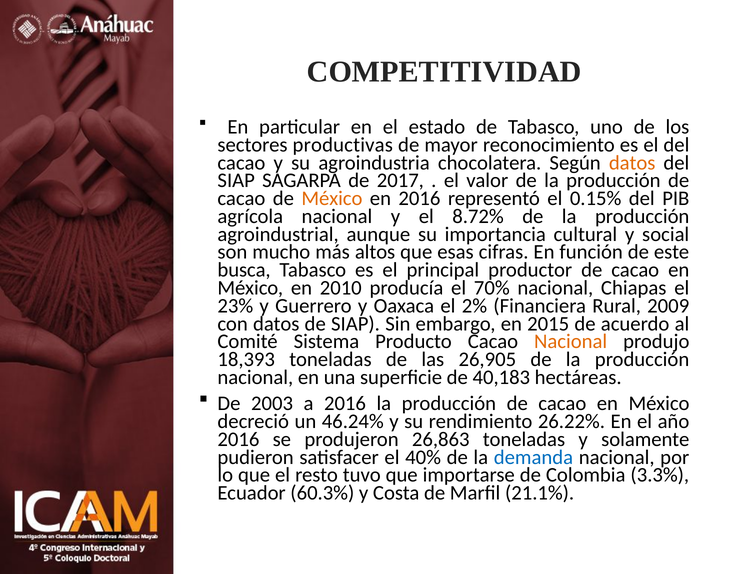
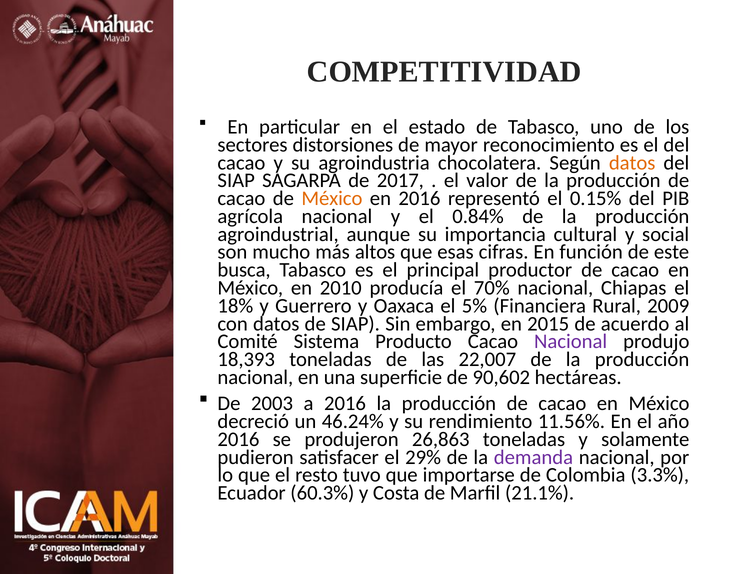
productivas: productivas -> distorsiones (343, 145)
8.72%: 8.72% -> 0.84% (478, 217)
23%: 23% -> 18% (235, 306)
2%: 2% -> 5% (474, 306)
Nacional colour: orange -> purple (571, 342)
26,905: 26,905 -> 22,007 (487, 360)
40,183: 40,183 -> 90,602 (501, 378)
26.22%: 26.22% -> 11.56% (571, 422)
40%: 40% -> 29% (423, 457)
demanda colour: blue -> purple (533, 457)
